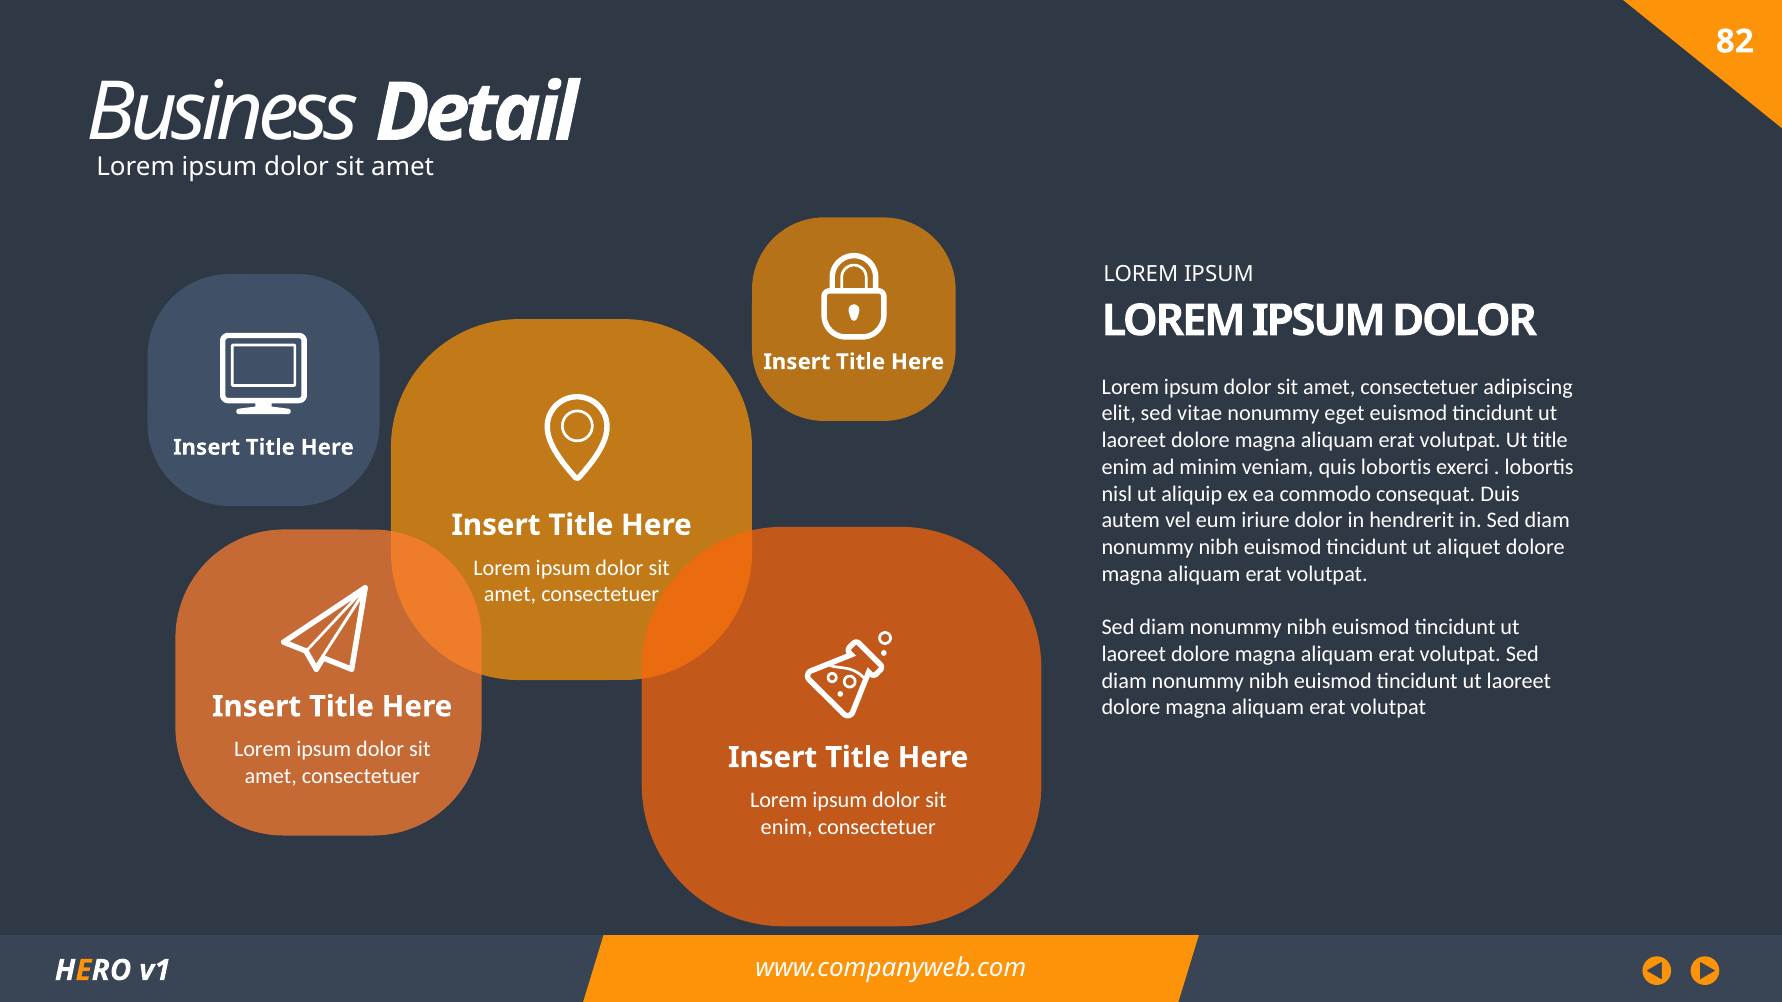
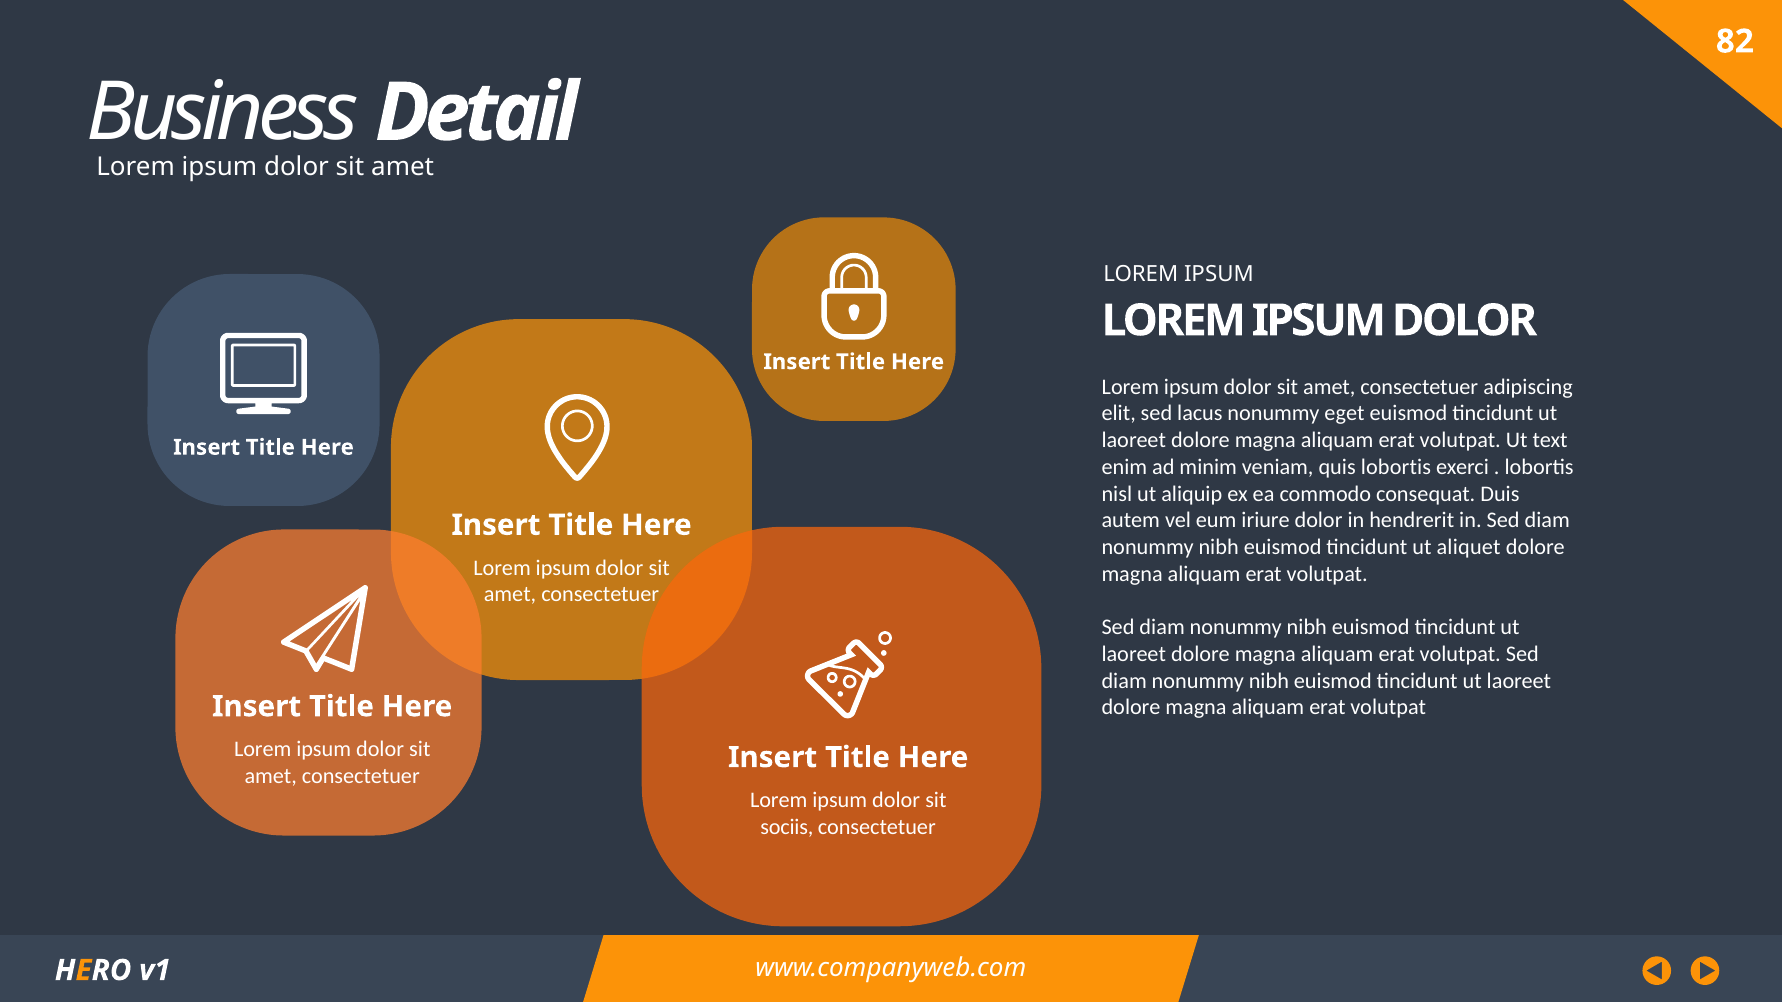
vitae: vitae -> lacus (1200, 414)
Ut title: title -> text (1550, 440)
enim: enim -> sociis (787, 827)
